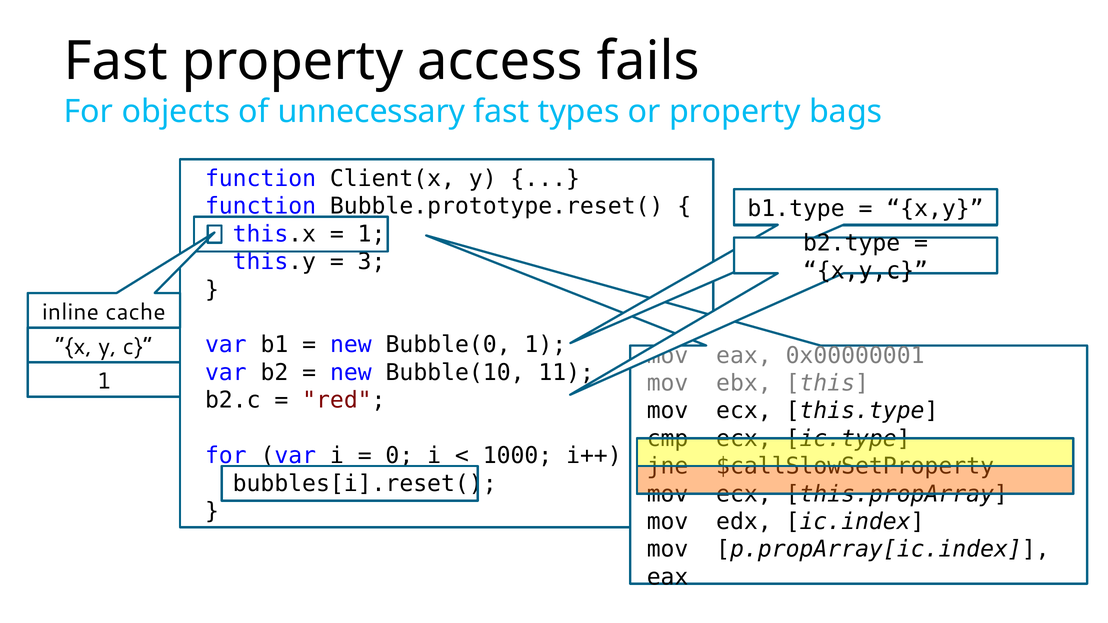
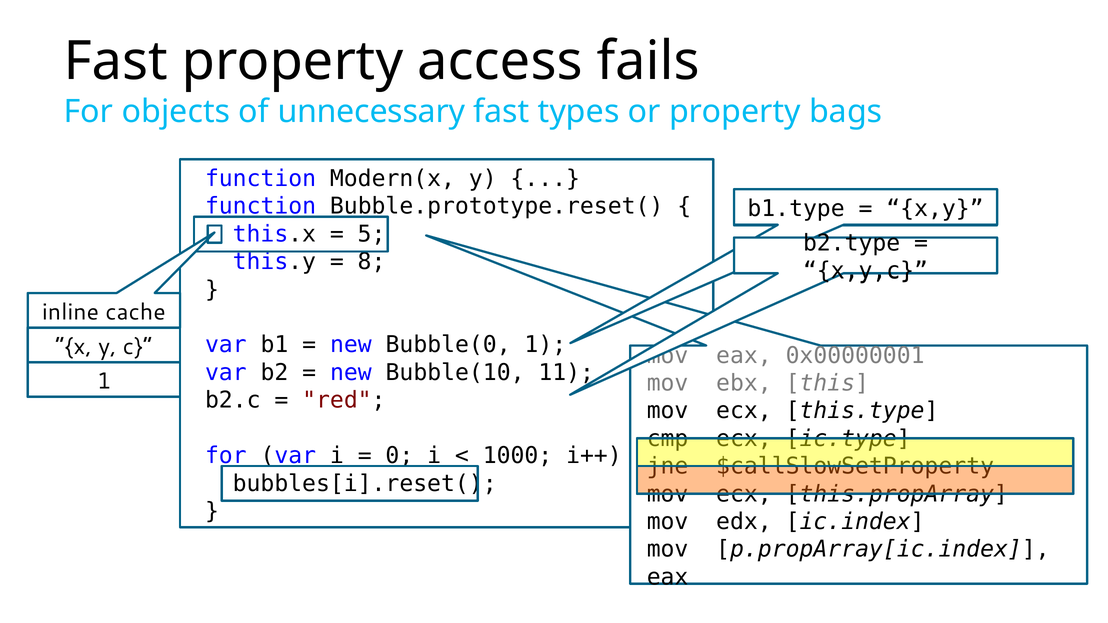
Client(x: Client(x -> Modern(x (392, 179)
1: 1 -> 5 (372, 234)
3: 3 -> 8 (372, 262)
